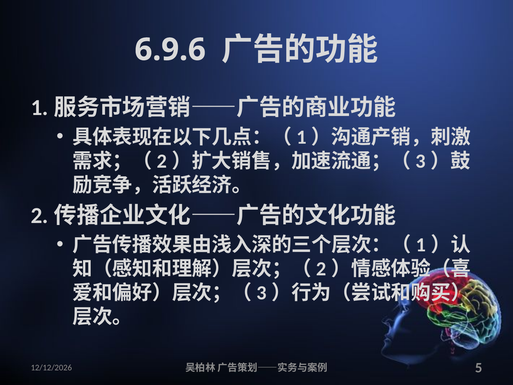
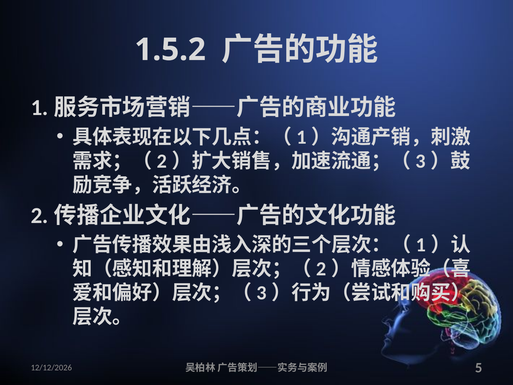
6.9.6: 6.9.6 -> 1.5.2 (170, 50)
